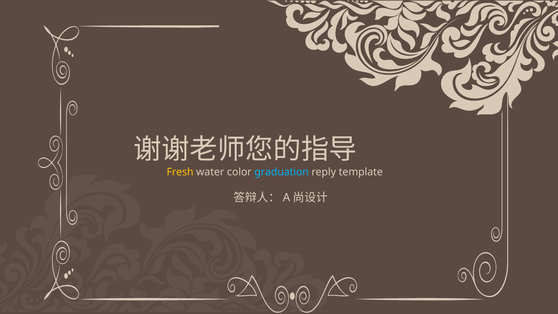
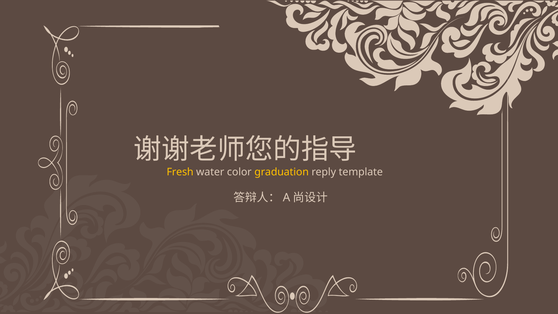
graduation colour: light blue -> yellow (282, 172)
